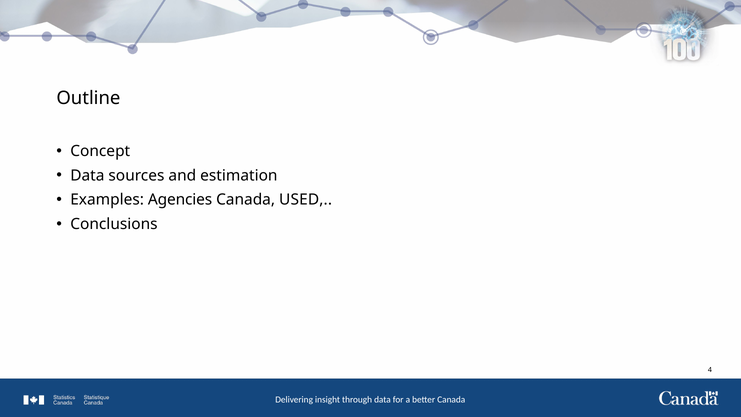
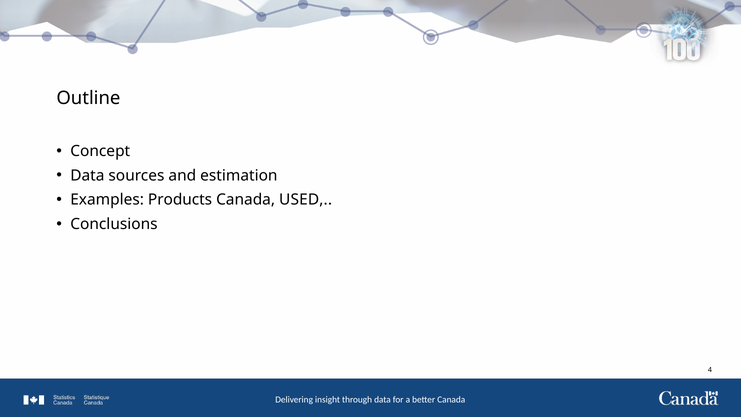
Agencies: Agencies -> Products (180, 200)
